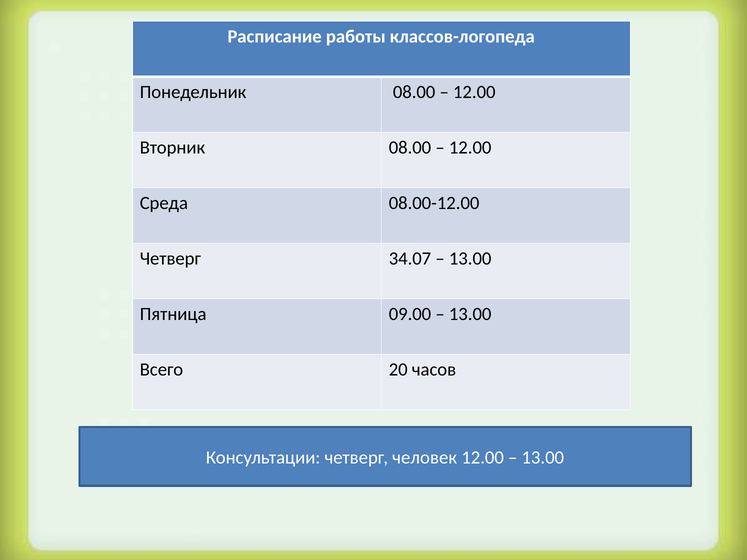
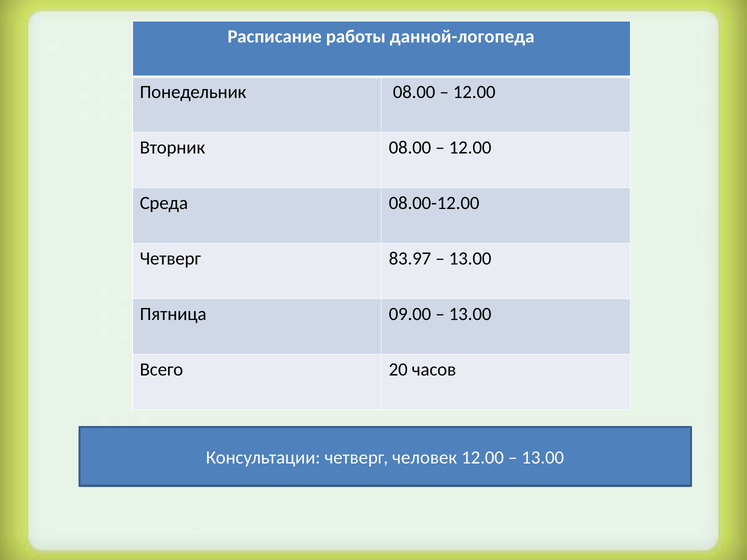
классов-логопеда: классов-логопеда -> данной-логопеда (462, 37)
34.07: 34.07 -> 83.97 (410, 259)
